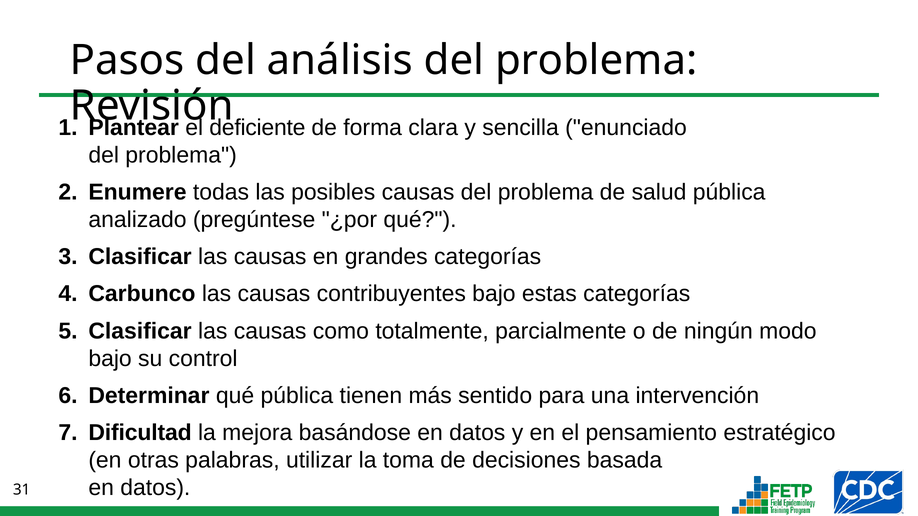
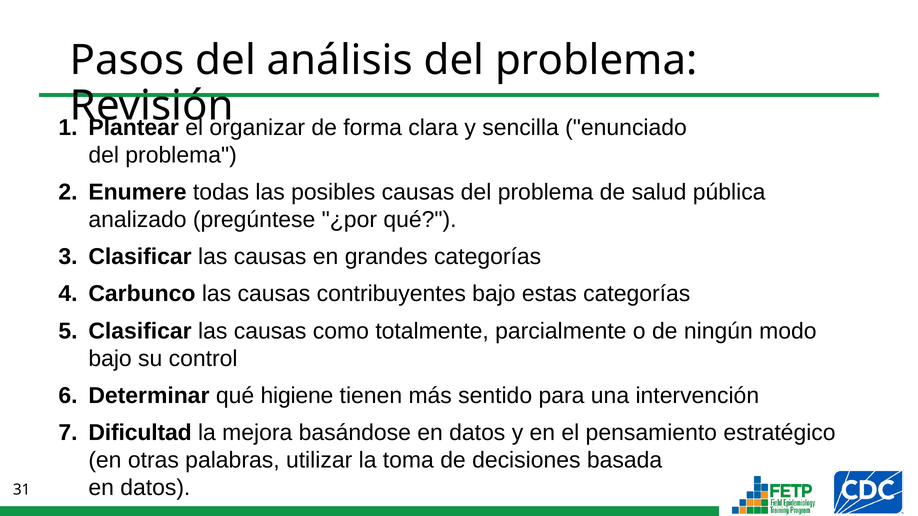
deficiente: deficiente -> organizar (257, 128)
qué pública: pública -> higiene (297, 396)
